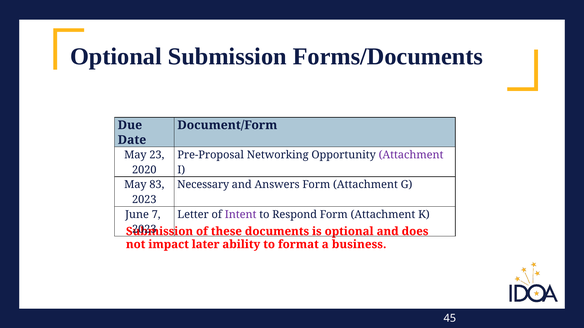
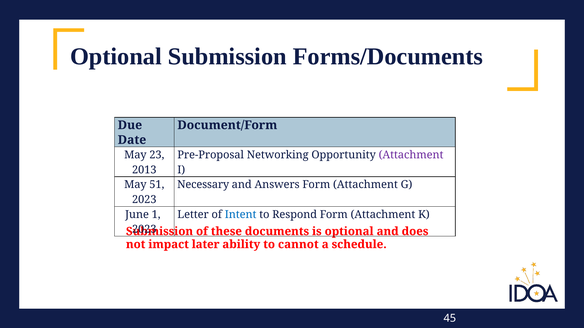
2020: 2020 -> 2013 (144, 170)
83: 83 -> 51 (157, 185)
7: 7 -> 1 (156, 215)
Intent colour: purple -> blue (241, 215)
format: format -> cannot (298, 245)
business: business -> schedule (359, 245)
